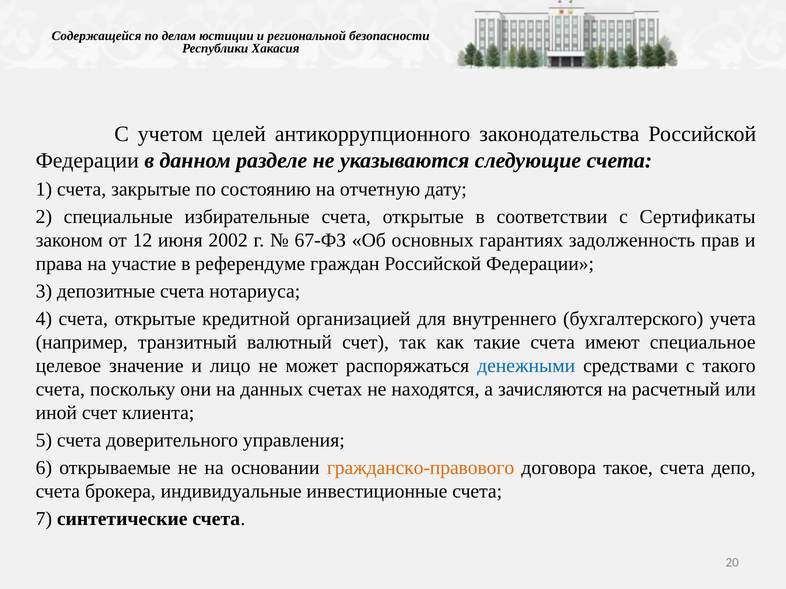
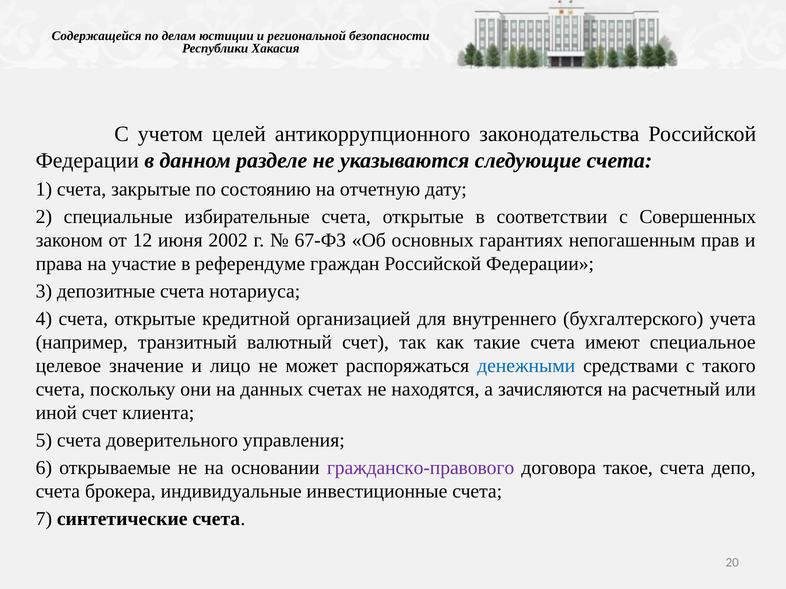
Сертификаты: Сертификаты -> Совершенных (698, 217)
задолженность: задолженность -> непогашенным (632, 240)
гражданско-правового colour: orange -> purple (421, 468)
